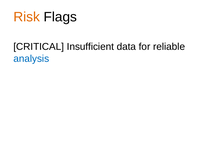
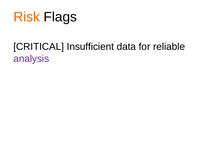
analysis colour: blue -> purple (31, 59)
